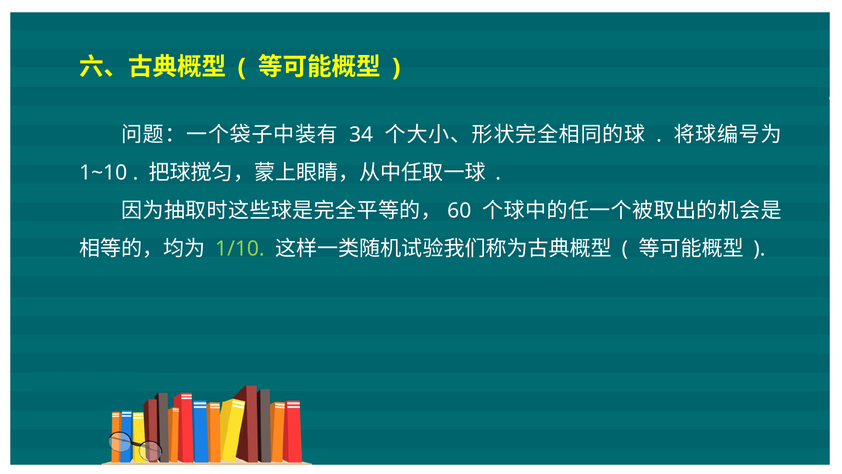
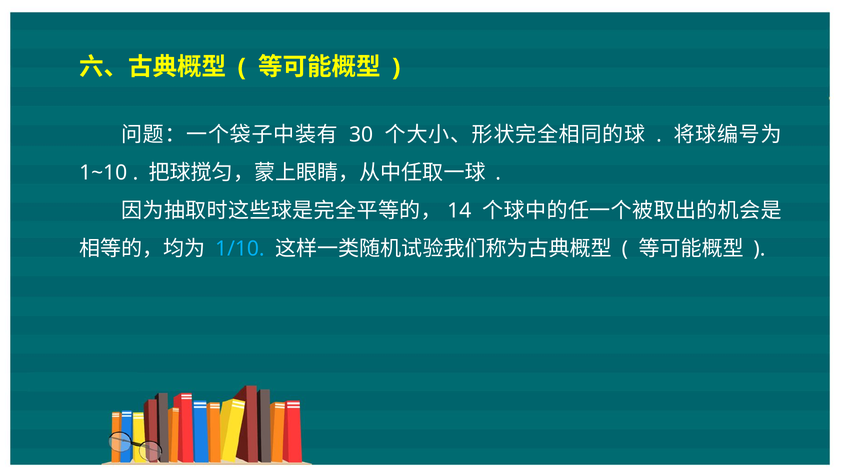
34: 34 -> 30 (361, 135)
60: 60 -> 14 (459, 211)
1/10 colour: light green -> light blue (240, 248)
